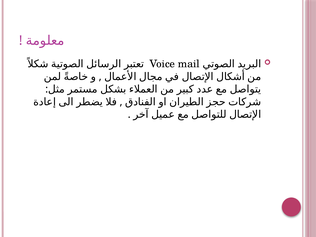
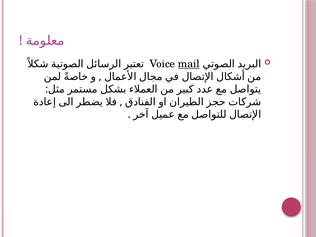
mail underline: none -> present (189, 64)
